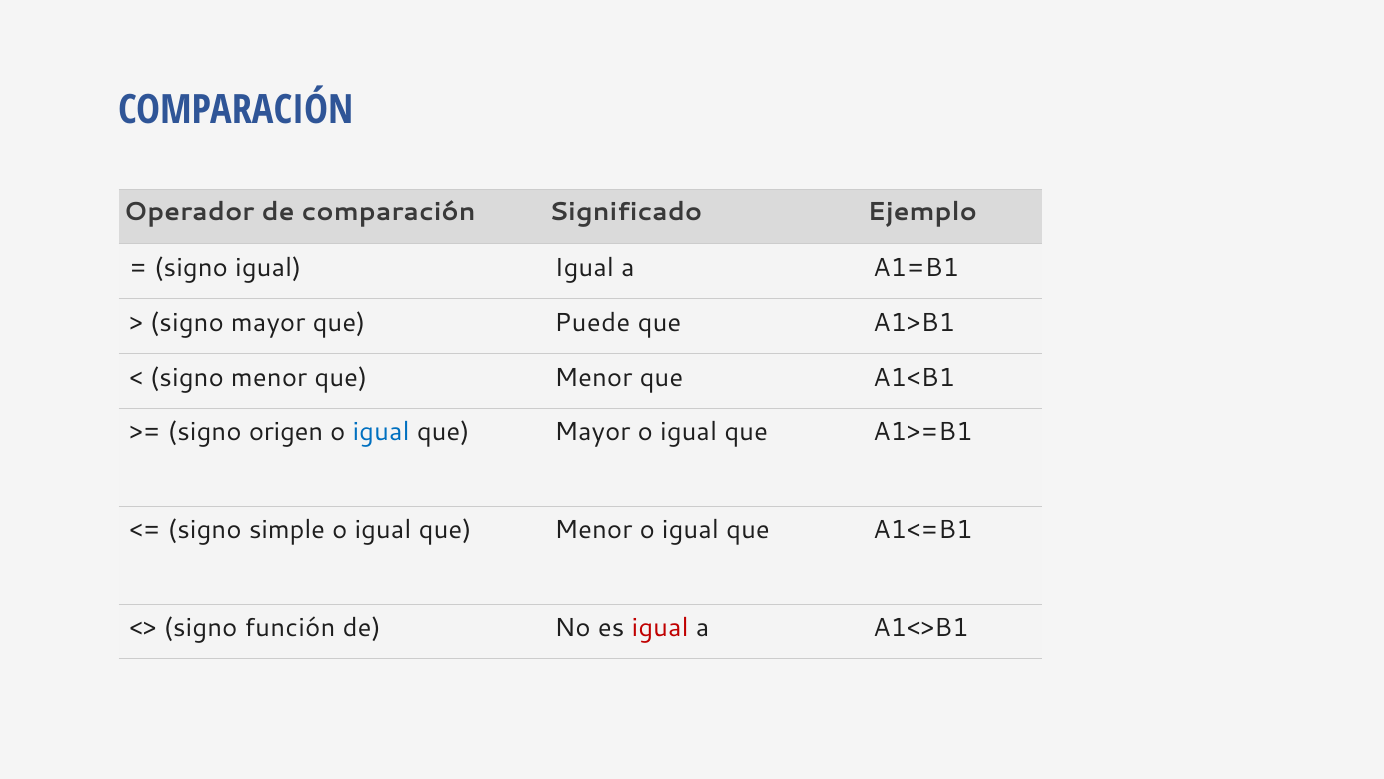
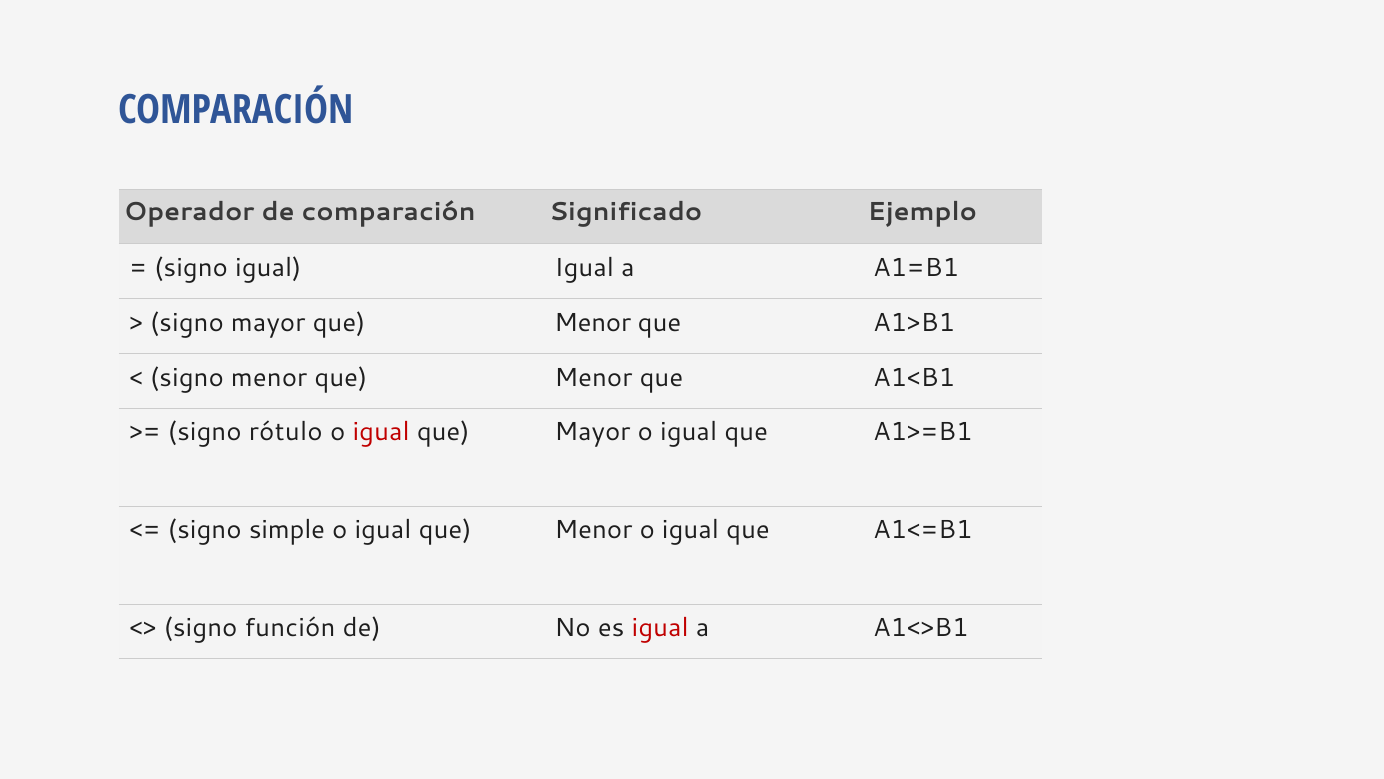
mayor que Puede: Puede -> Menor (593, 322)
origen: origen -> rótulo (286, 432)
igual colour: blue -> red (381, 432)
